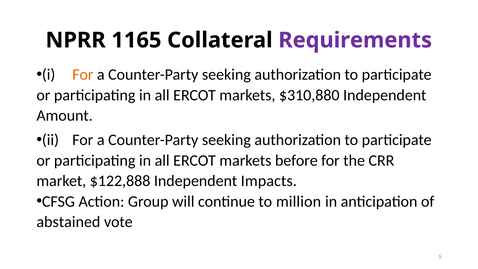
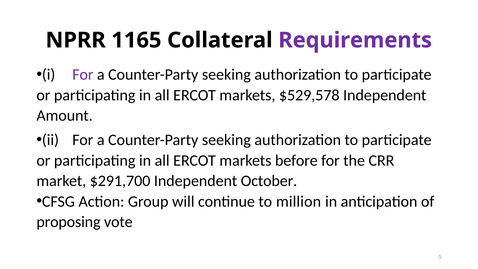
For colour: orange -> purple (83, 75)
$310,880: $310,880 -> $529,578 (309, 95)
$122,888: $122,888 -> $291,700 (120, 181)
Impacts: Impacts -> October (269, 181)
abstained: abstained -> proposing (68, 222)
